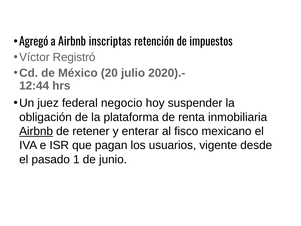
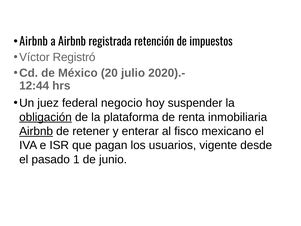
Agregó: Agregó -> Airbnb (34, 42)
inscriptas: inscriptas -> registrada (110, 42)
obligación underline: none -> present (45, 117)
